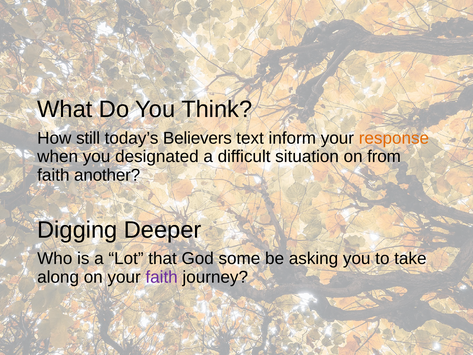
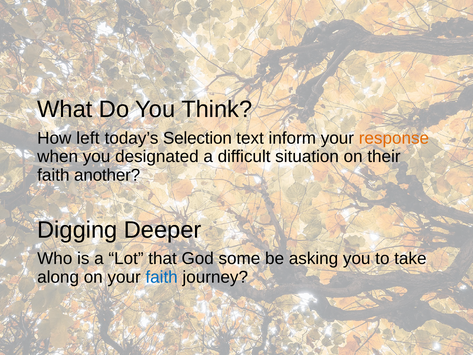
still: still -> left (88, 138)
Believers: Believers -> Selection (197, 138)
from: from -> their (384, 156)
faith colour: purple -> blue (162, 277)
